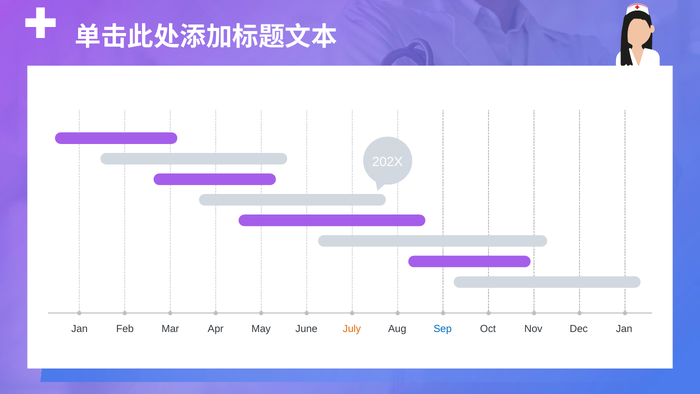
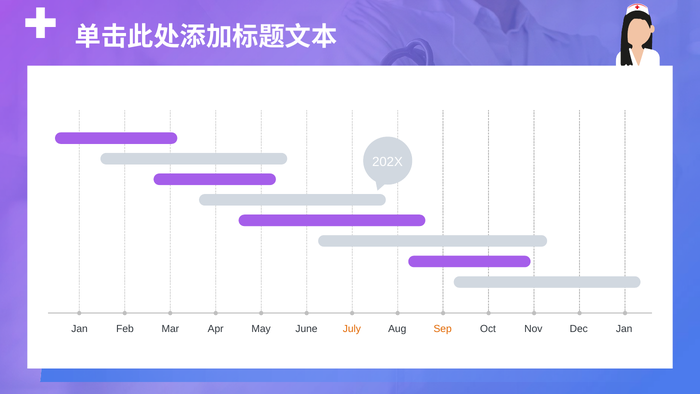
Sep colour: blue -> orange (443, 329)
